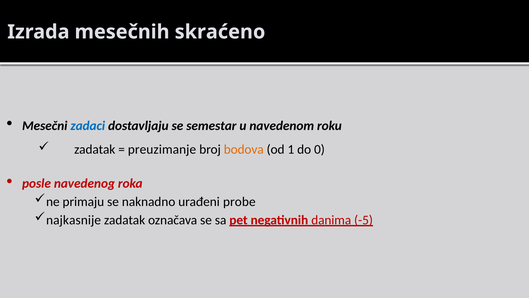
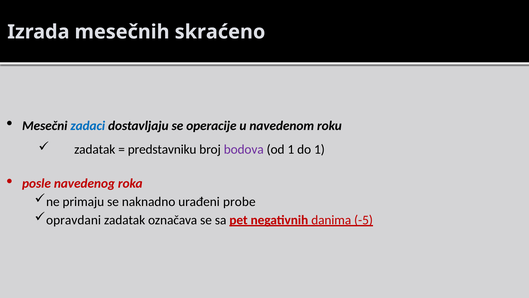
semestar: semestar -> operacije (211, 126)
preuzimanje: preuzimanje -> predstavniku (162, 149)
bodova colour: orange -> purple (244, 149)
do 0: 0 -> 1 (319, 149)
najkasnije: najkasnije -> opravdani (74, 220)
